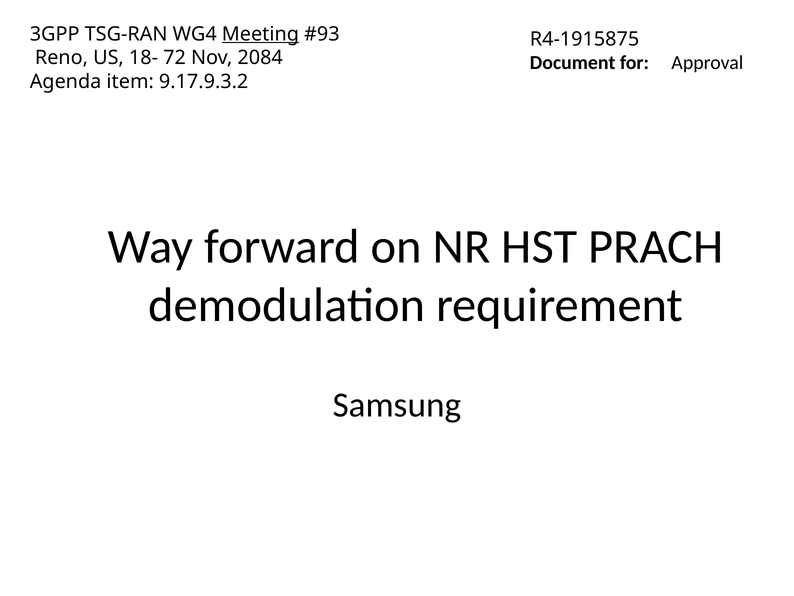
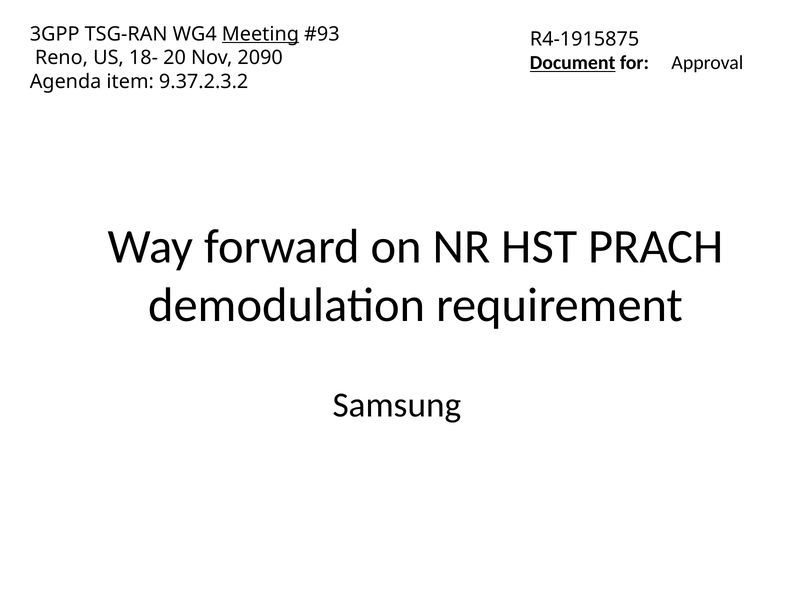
72: 72 -> 20 (175, 58)
2084: 2084 -> 2090 (260, 58)
Document underline: none -> present (573, 63)
9.17.9.3.2: 9.17.9.3.2 -> 9.37.2.3.2 (204, 82)
